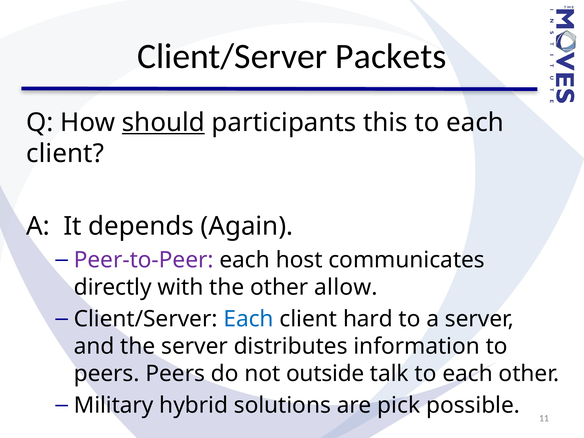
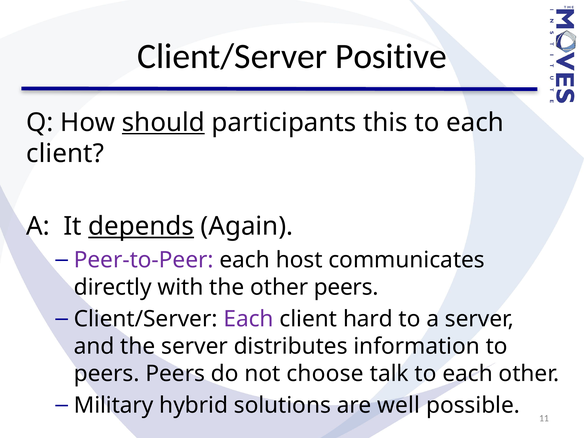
Packets: Packets -> Positive (391, 57)
depends underline: none -> present (141, 226)
other allow: allow -> peers (346, 287)
Each colour: blue -> purple (249, 319)
outside: outside -> choose (325, 374)
pick: pick -> well (399, 405)
